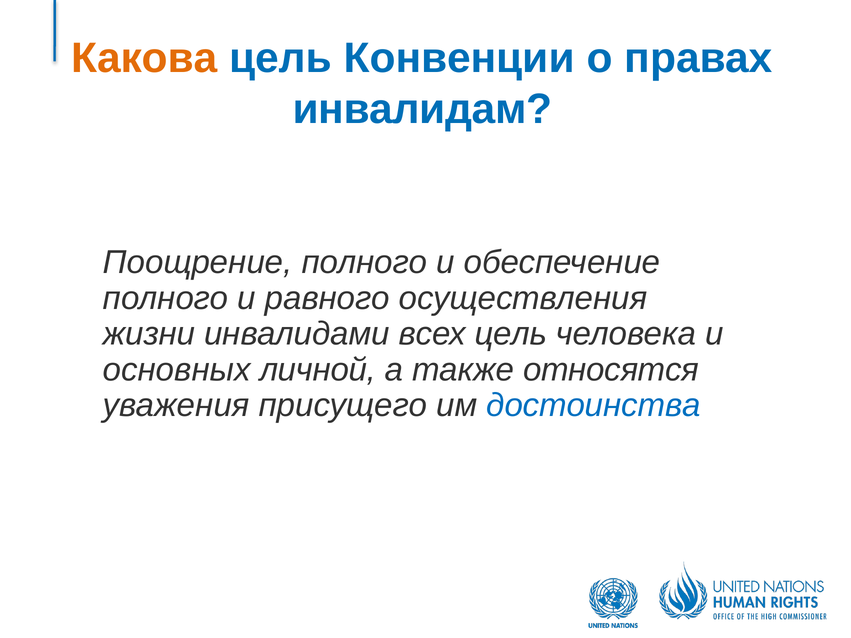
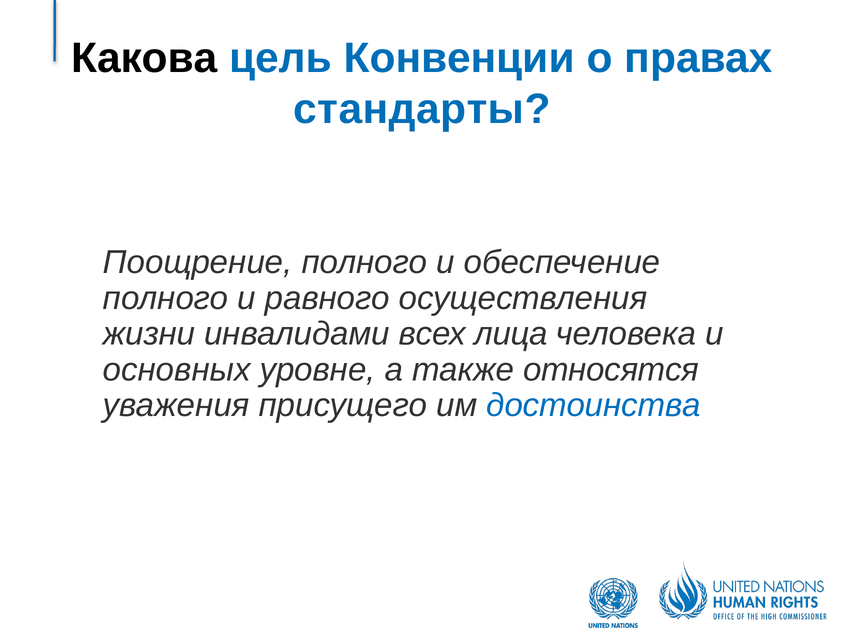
Какова colour: orange -> black (144, 58)
инвалидам: инвалидам -> стандарты (422, 109)
всех цель: цель -> лица (511, 334)
личной: личной -> уровне (318, 370)
